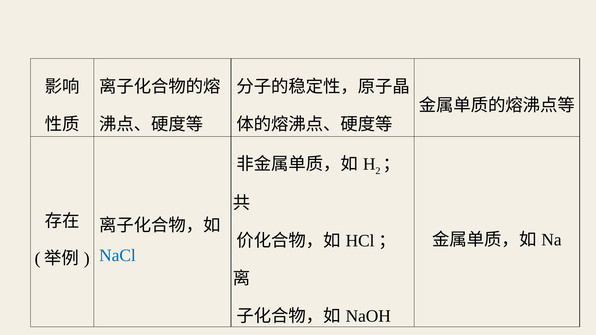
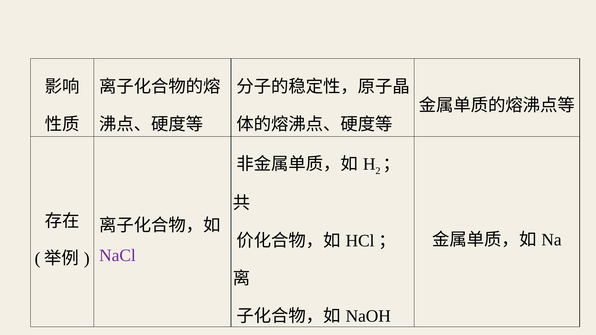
NaCl colour: blue -> purple (117, 256)
